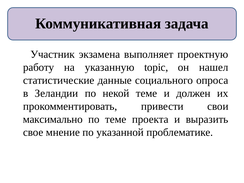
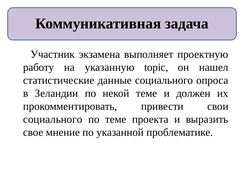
максимально: максимально -> социального (53, 119)
